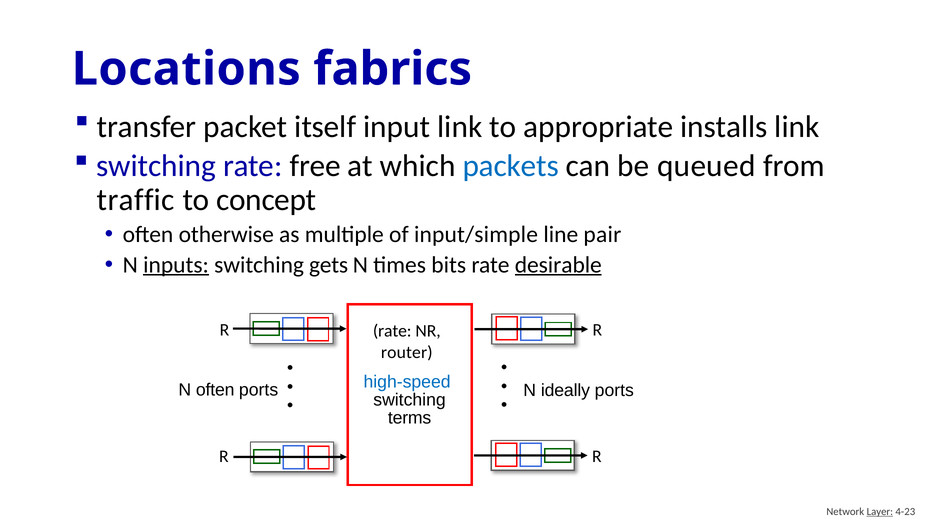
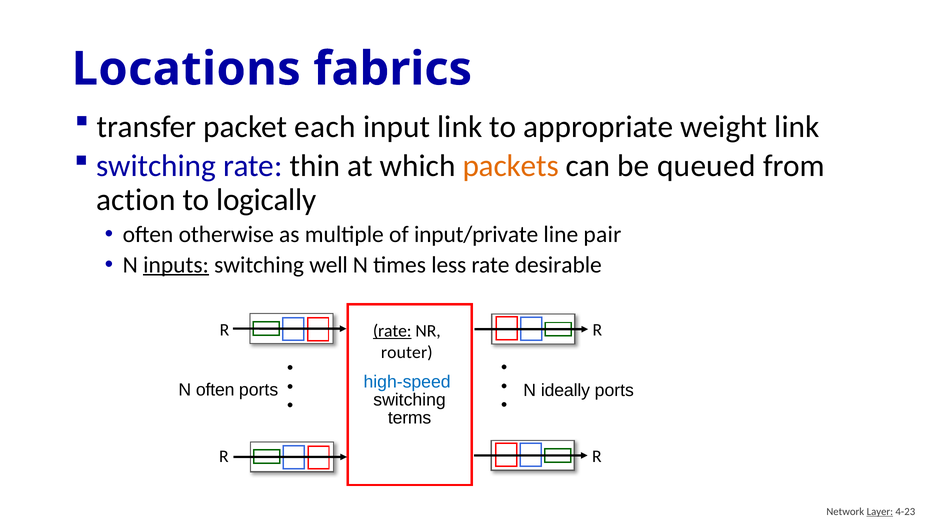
itself: itself -> each (325, 127)
installs: installs -> weight (724, 127)
free: free -> thin (315, 166)
packets colour: blue -> orange (511, 166)
traffic: traffic -> action (136, 200)
concept: concept -> logically (266, 200)
input/simple: input/simple -> input/private (476, 234)
gets: gets -> well (329, 265)
bits: bits -> less (449, 265)
desirable underline: present -> none (558, 265)
rate underline: none -> present (392, 331)
